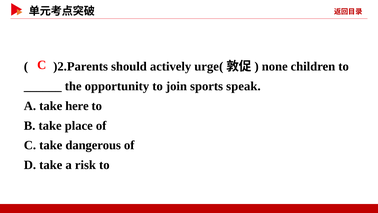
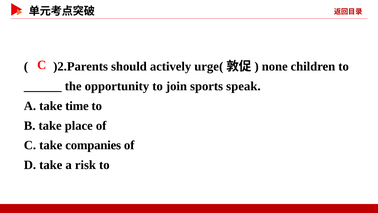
here: here -> time (77, 106)
dangerous: dangerous -> companies (93, 145)
